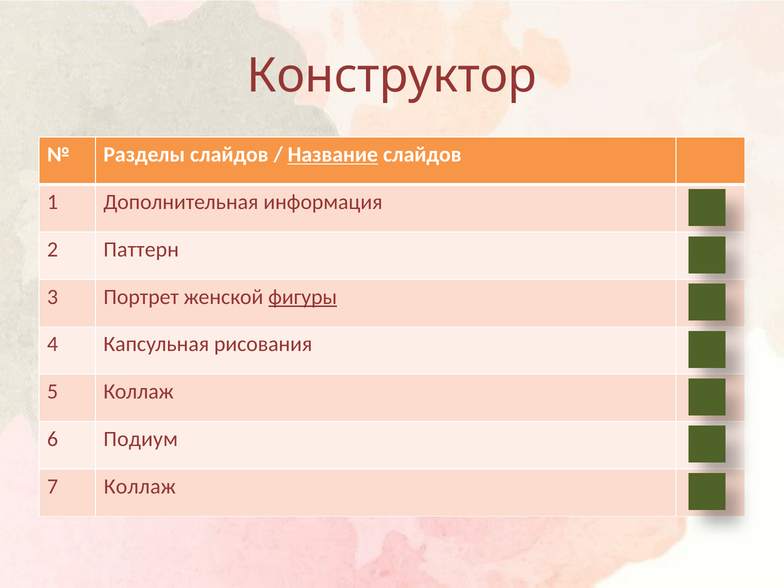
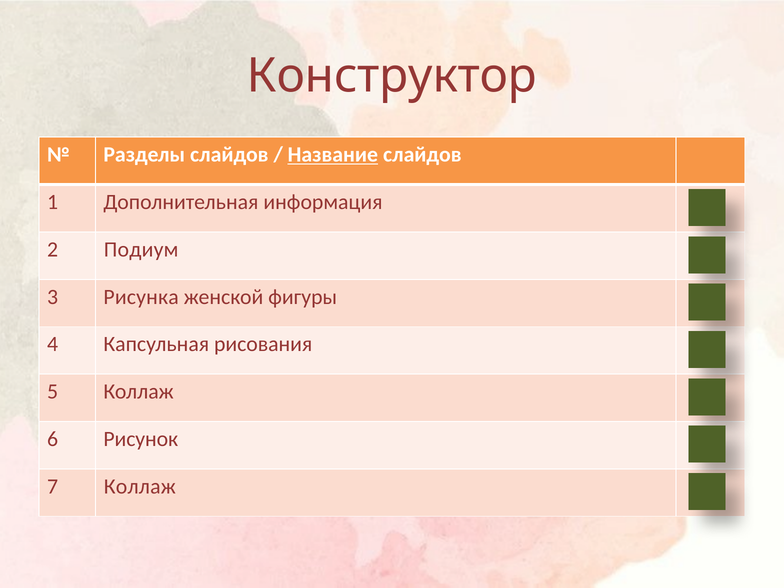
Паттерн: Паттерн -> Подиум (141, 249)
Портрет: Портрет -> Рисунка (141, 297)
фигуры underline: present -> none (303, 297)
Подиум: Подиум -> Рисунок (141, 439)
